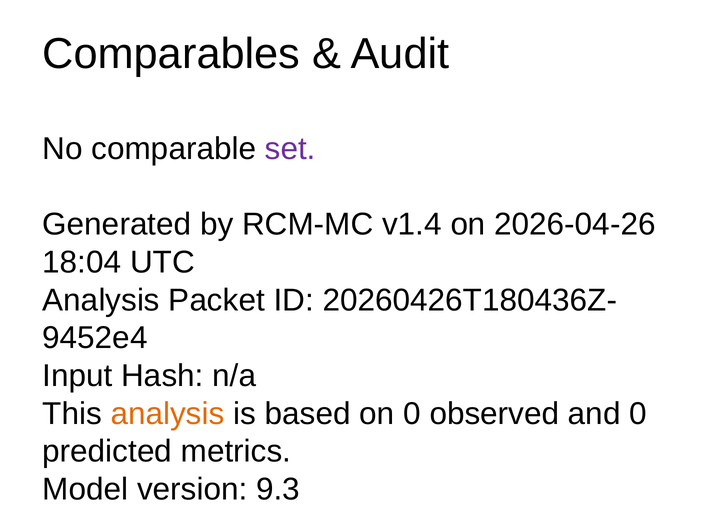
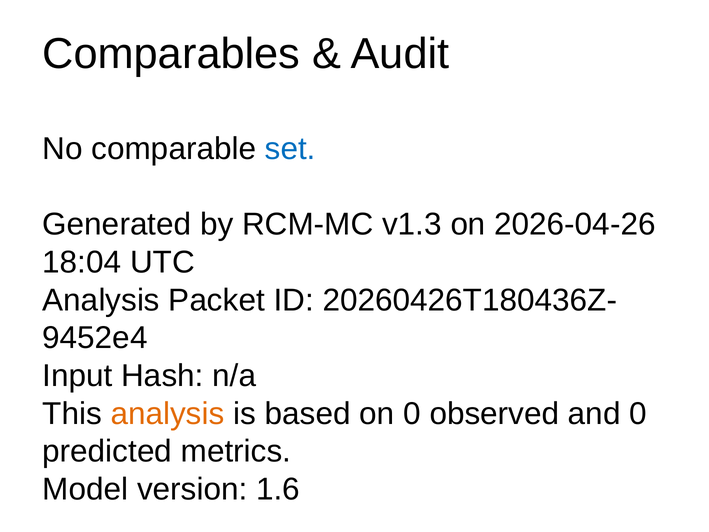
set colour: purple -> blue (290, 149)
v1.4: v1.4 -> v1.3 (412, 224)
9.3: 9.3 -> 1.6 (278, 489)
